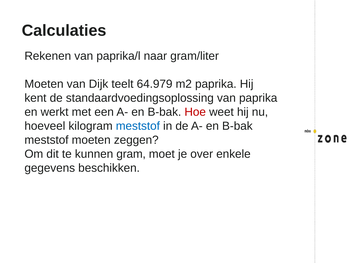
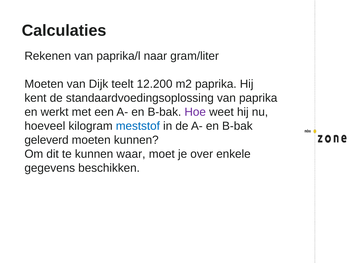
64.979: 64.979 -> 12.200 (155, 84)
Hoe colour: red -> purple (195, 112)
meststof: meststof -> geleverd (47, 140)
moeten zeggen: zeggen -> kunnen (136, 140)
gram: gram -> waar (131, 154)
